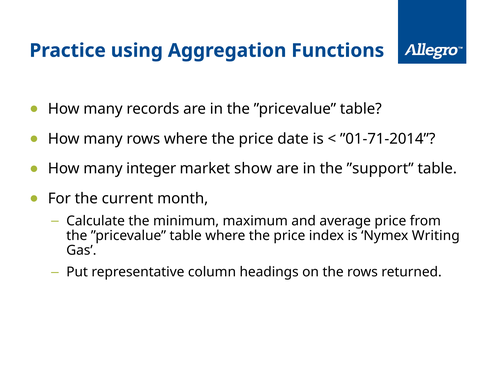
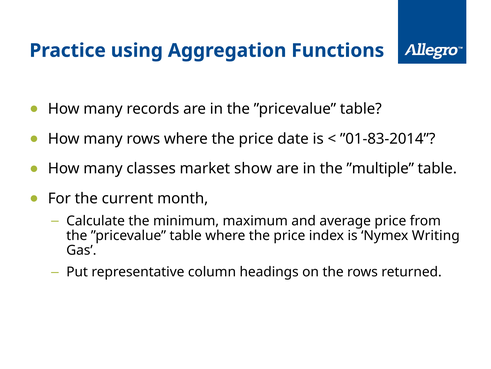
”01-71-2014: ”01-71-2014 -> ”01-83-2014 (388, 139)
integer: integer -> classes (151, 168)
”support: ”support -> ”multiple (380, 168)
